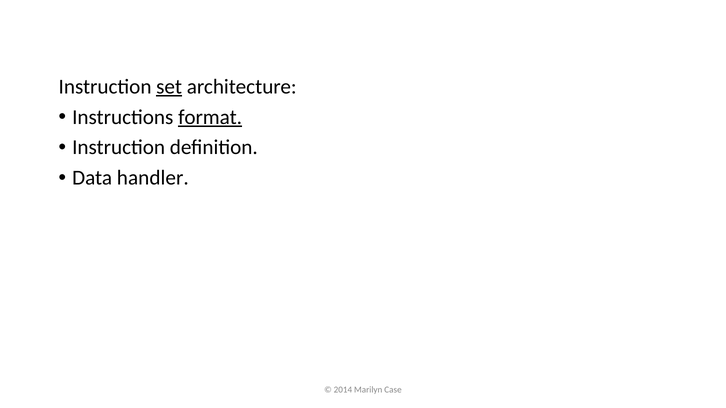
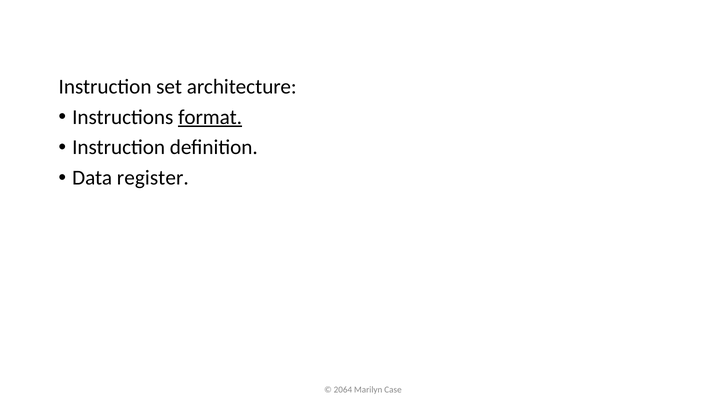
set underline: present -> none (169, 87)
handler: handler -> register (153, 178)
2014: 2014 -> 2064 (343, 390)
